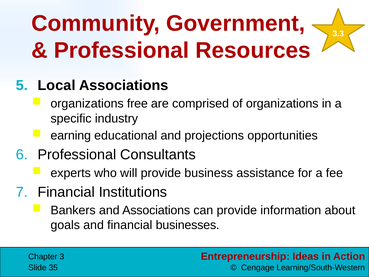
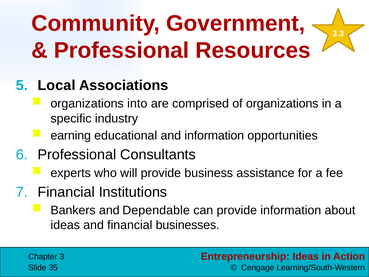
free: free -> into (137, 104)
and projections: projections -> information (214, 136)
and Associations: Associations -> Dependable (156, 210)
goals: goals -> ideas (65, 225)
